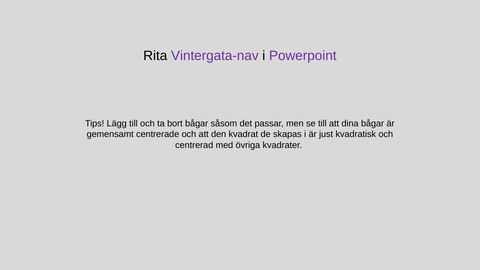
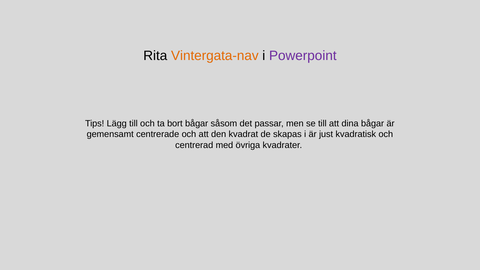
Vintergata-nav colour: purple -> orange (215, 56)
